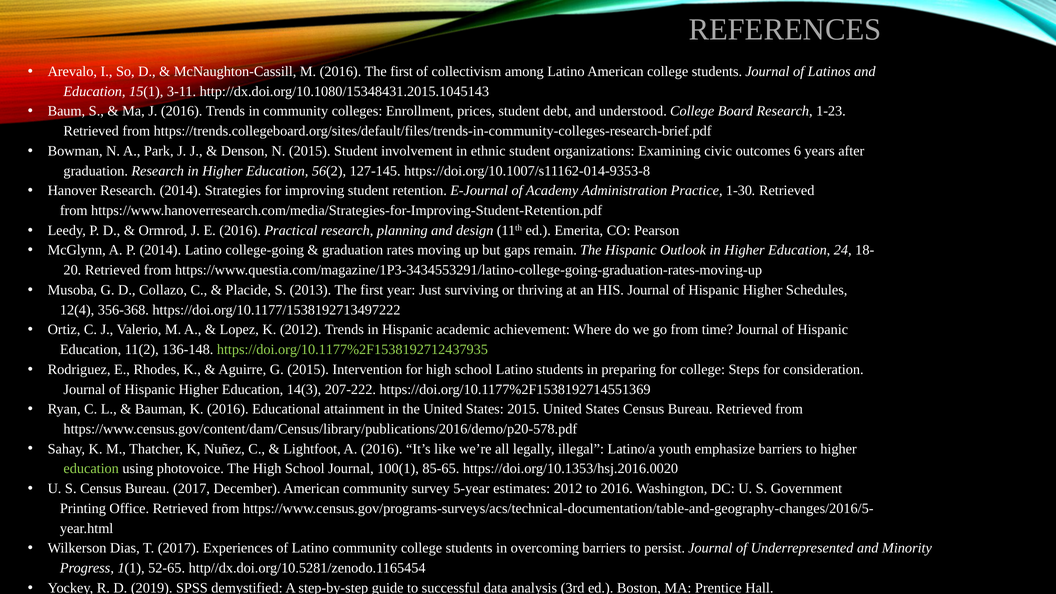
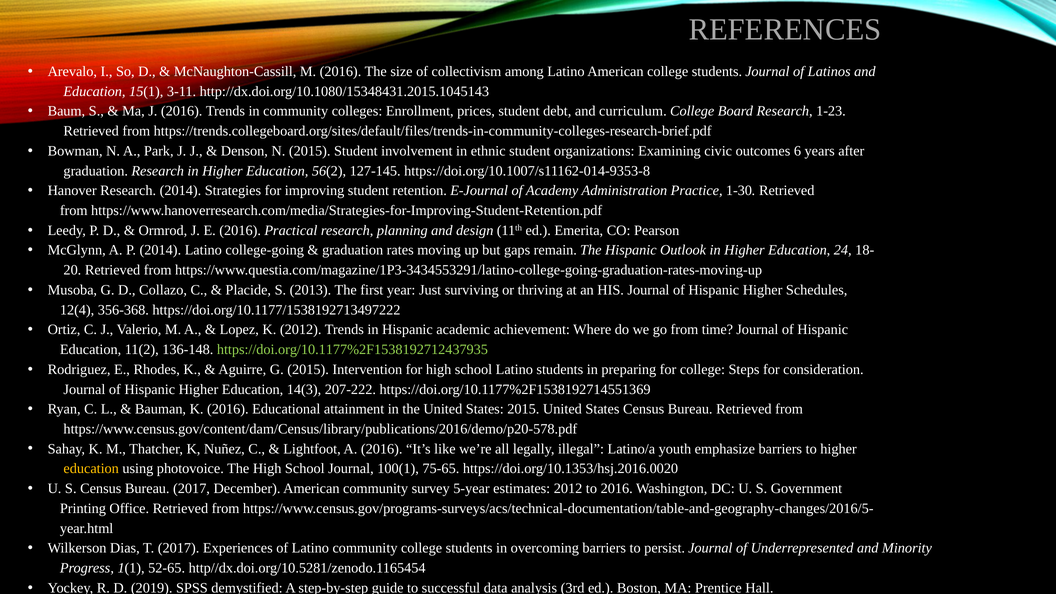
2016 The first: first -> size (401, 71)
understood: understood -> curriculum (633, 111)
education colour: light green -> yellow (91, 469)
85-65: 85-65 -> 75-65 (441, 469)
